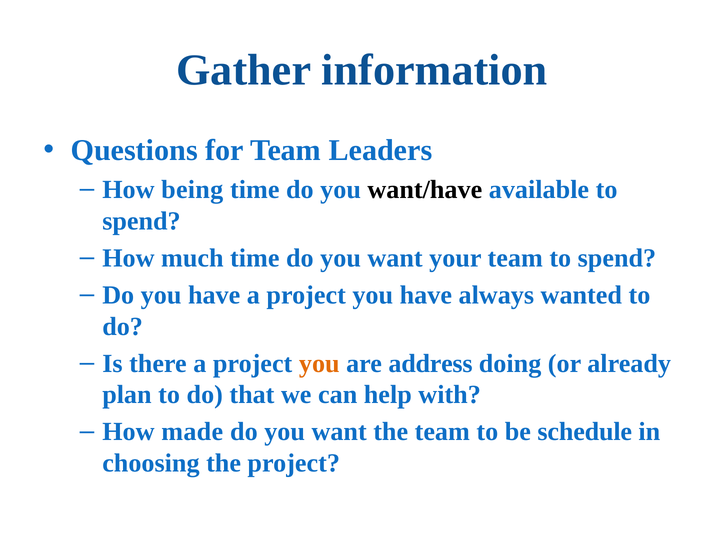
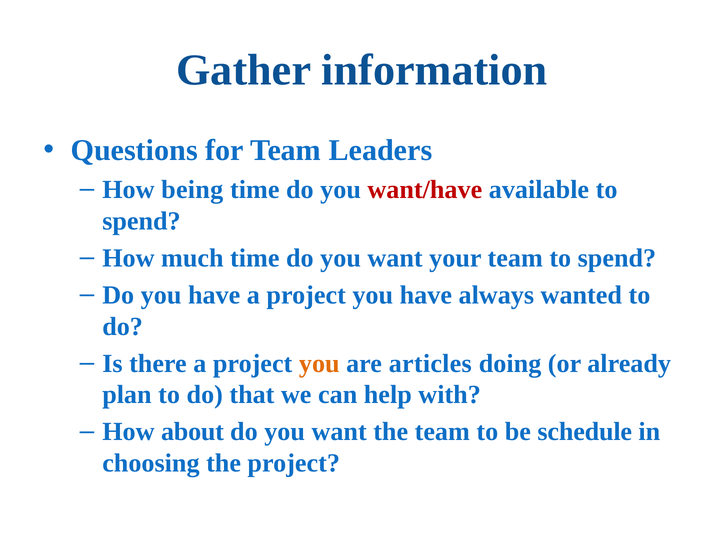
want/have colour: black -> red (425, 190)
address: address -> articles (430, 363)
made: made -> about (192, 432)
